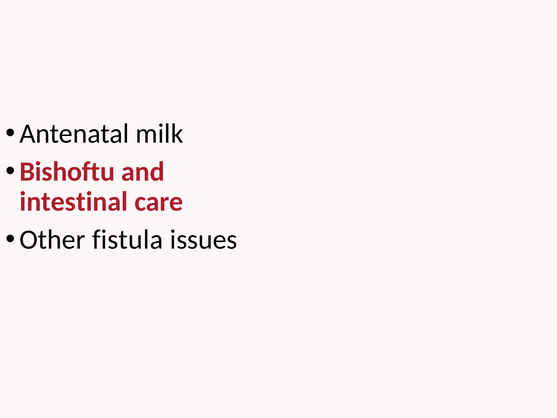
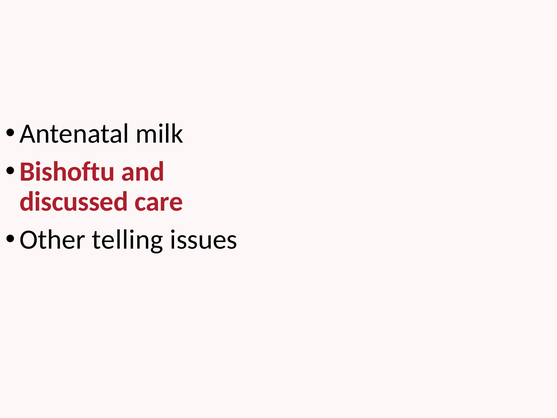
intestinal: intestinal -> discussed (74, 202)
fistula: fistula -> telling (128, 239)
